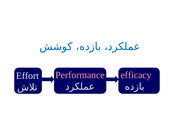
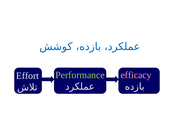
Performance colour: pink -> light green (80, 75)
